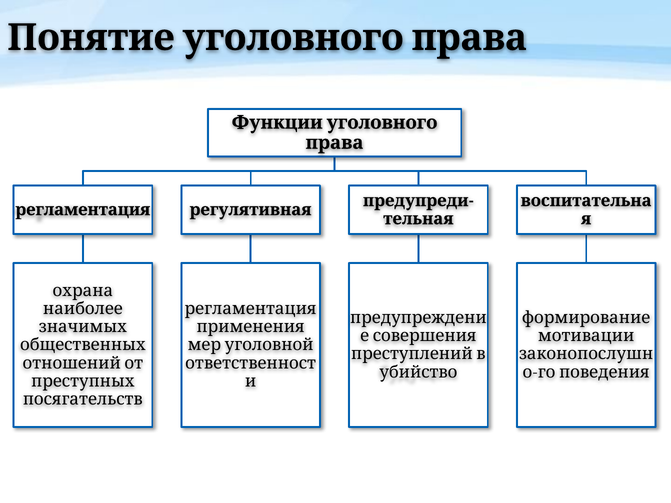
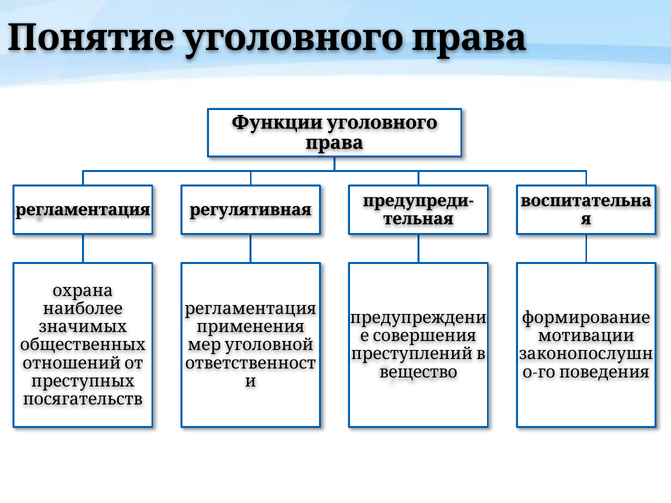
убийство: убийство -> вещество (418, 372)
